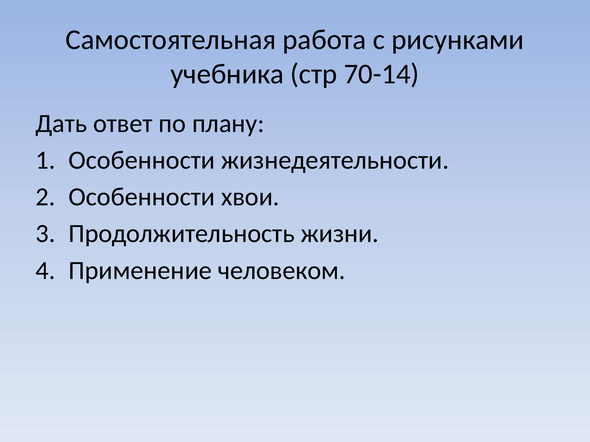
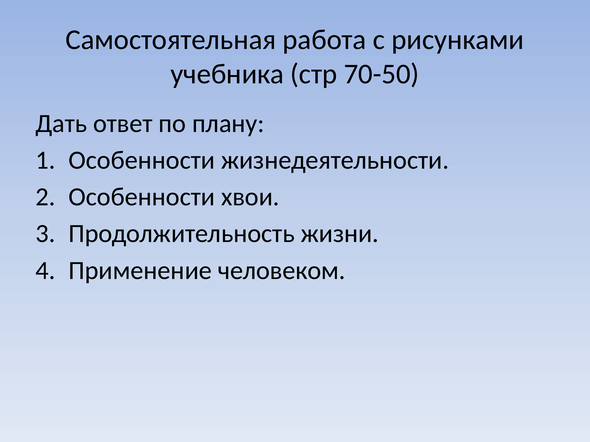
70-14: 70-14 -> 70-50 (382, 74)
